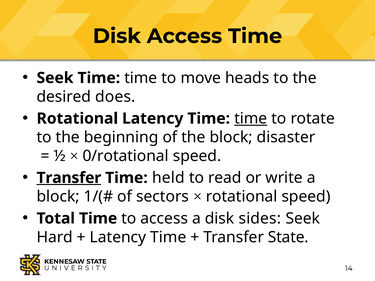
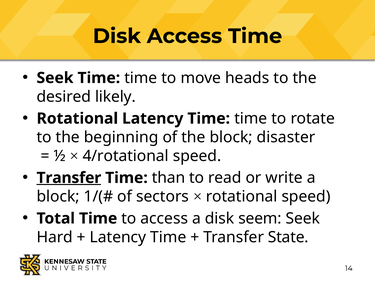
does: does -> likely (115, 97)
time underline: present -> none (251, 119)
0/rotational: 0/rotational -> 4/rotational (126, 156)
held: held -> than (169, 178)
sides: sides -> seem (260, 219)
